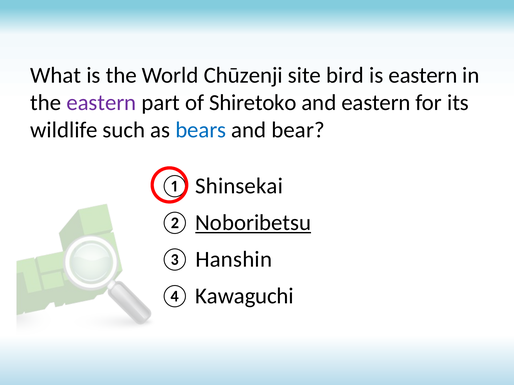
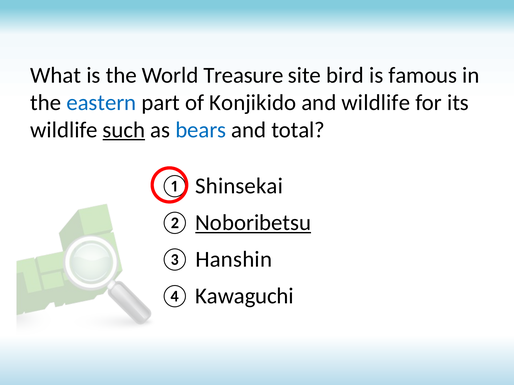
Chūzenji: Chūzenji -> Treasure (243, 75)
is eastern: eastern -> famous (423, 75)
eastern colour: purple -> blue (101, 103)
Shiretoko: Shiretoko -> Konjikido (253, 103)
and eastern: eastern -> wildlife (376, 103)
such underline: none -> present (124, 130)
bear: bear -> total (298, 130)
